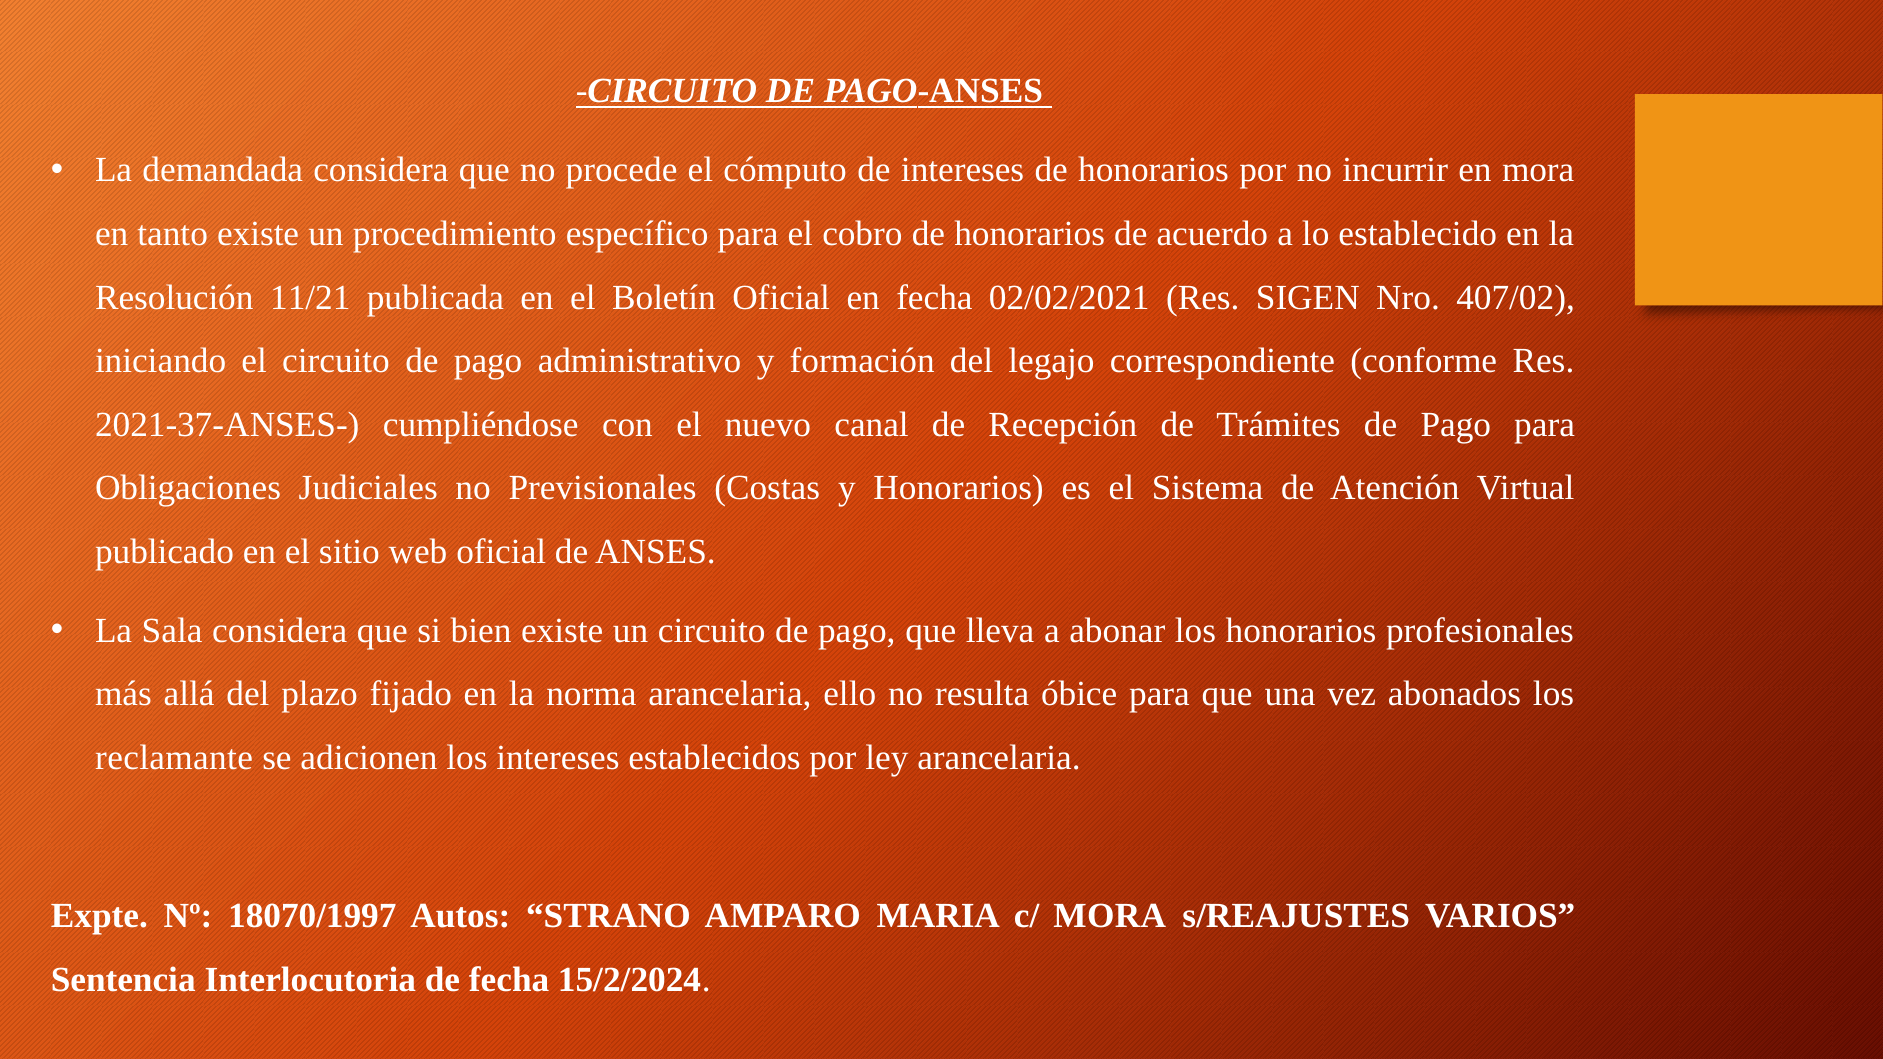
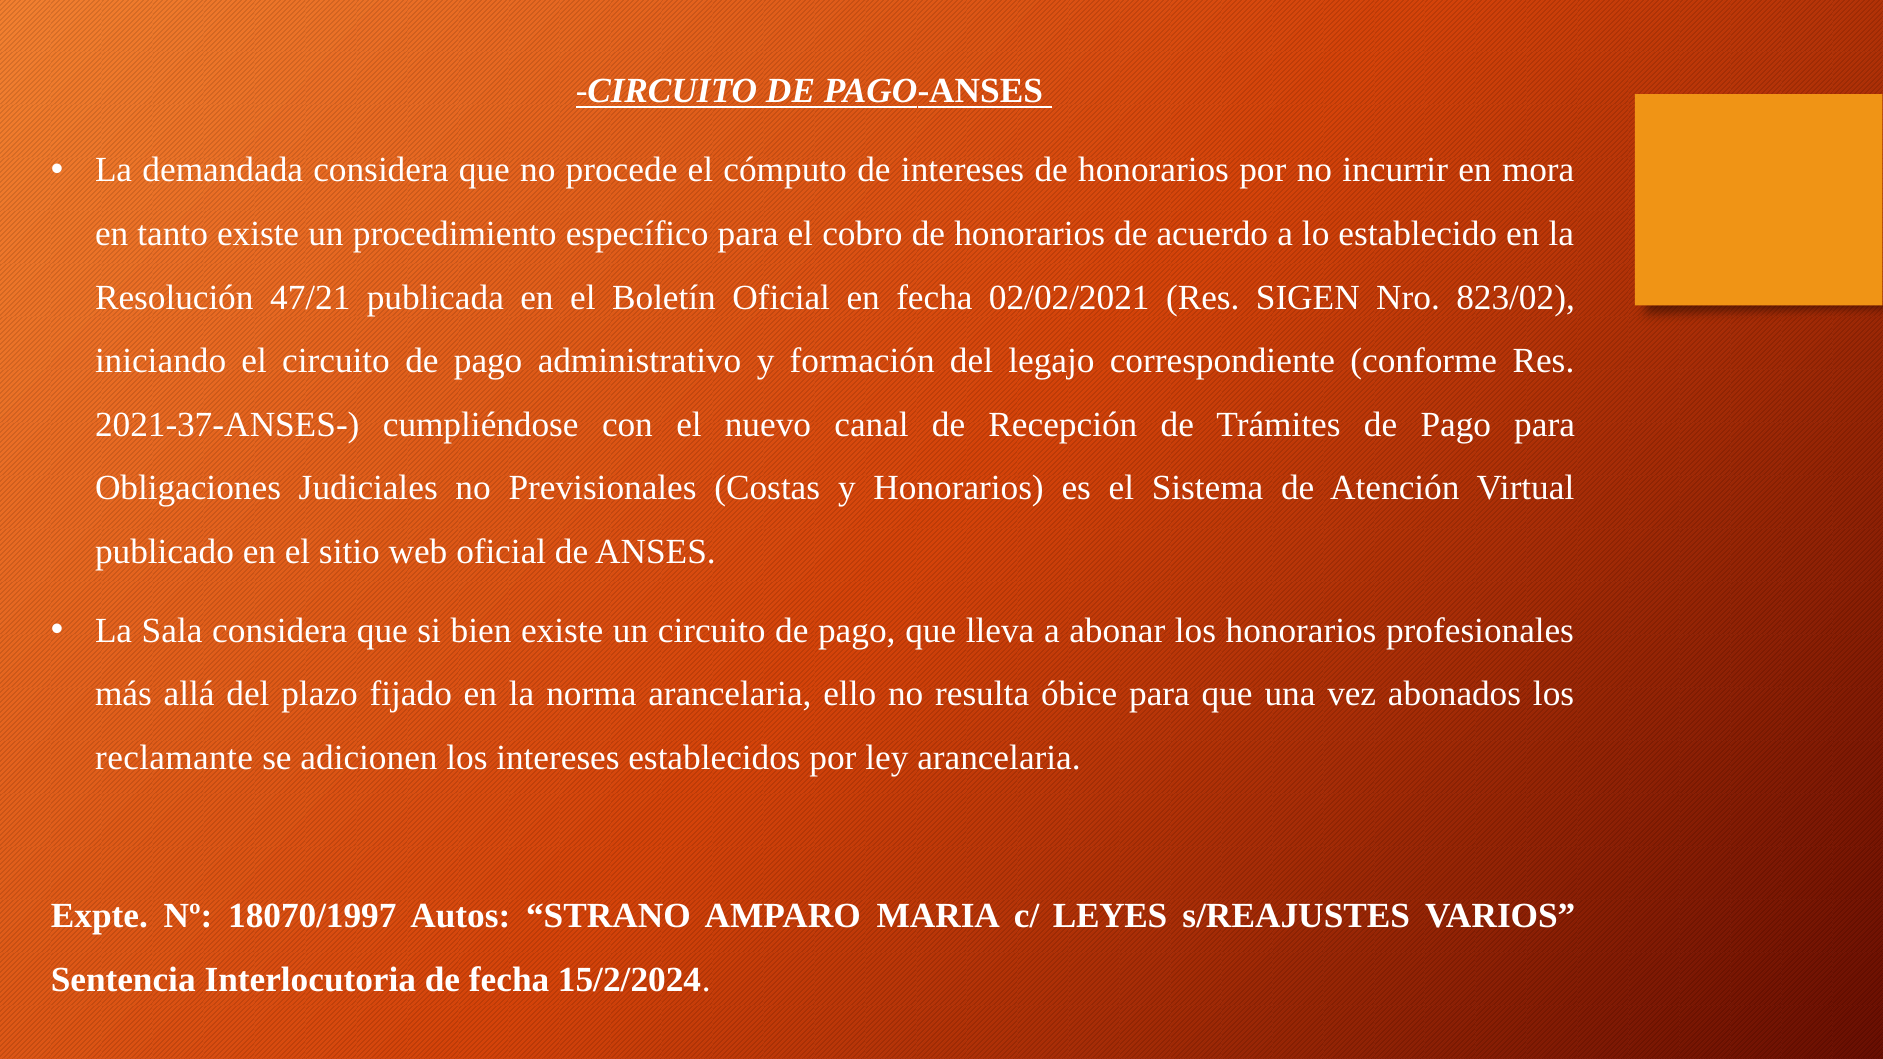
11/21: 11/21 -> 47/21 (310, 297)
407/02: 407/02 -> 823/02 (1516, 297)
c/ MORA: MORA -> LEYES (1110, 916)
